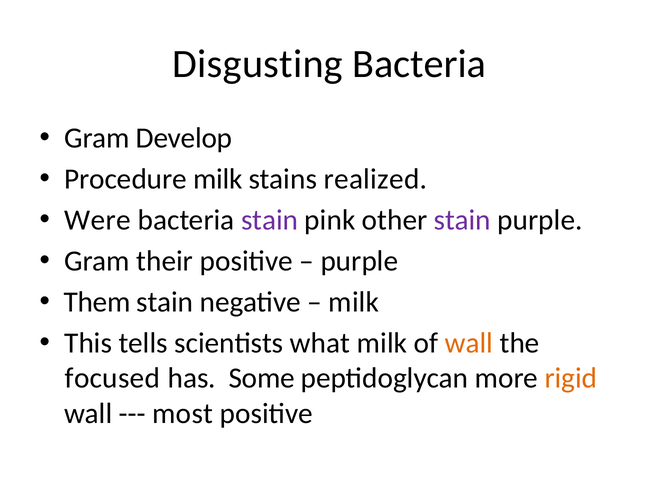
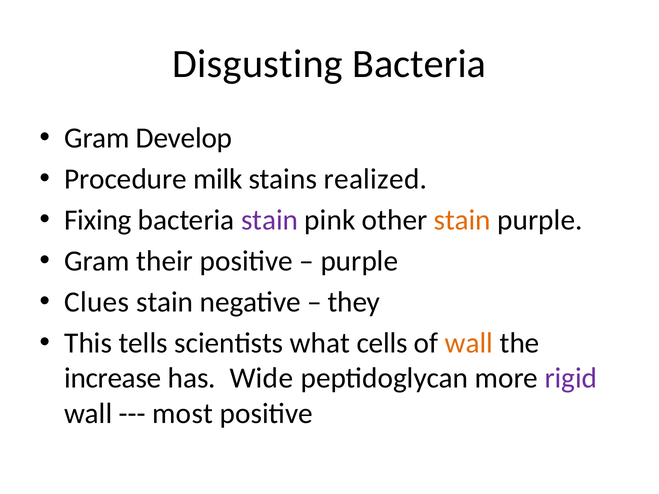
Were: Were -> Fixing (98, 220)
stain colour: purple -> orange (462, 220)
Them: Them -> Clues (97, 302)
milk: milk -> they (354, 302)
what milk: milk -> cells (382, 343)
focused: focused -> increase (113, 378)
Some: Some -> Wide (261, 378)
rigid colour: orange -> purple (571, 378)
